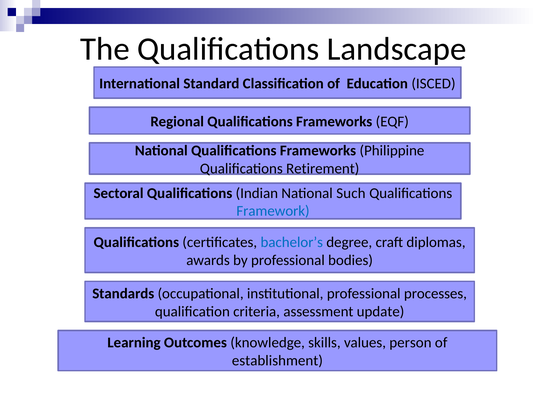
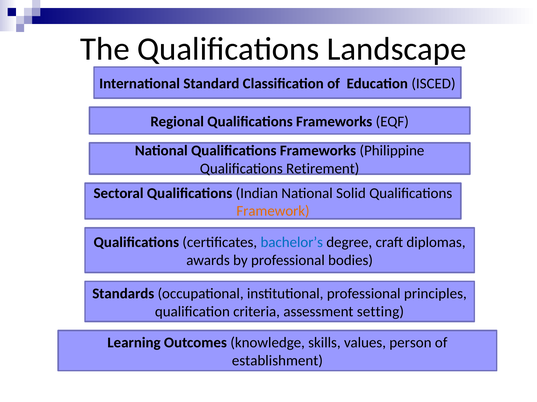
Such: Such -> Solid (351, 193)
Framework colour: blue -> orange (273, 211)
processes: processes -> principles (435, 294)
update: update -> setting (380, 312)
